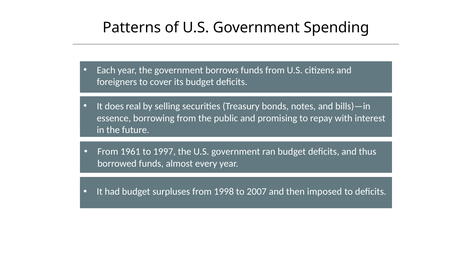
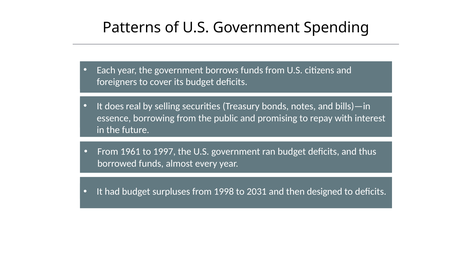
2007: 2007 -> 2031 (257, 191)
imposed: imposed -> designed (325, 191)
